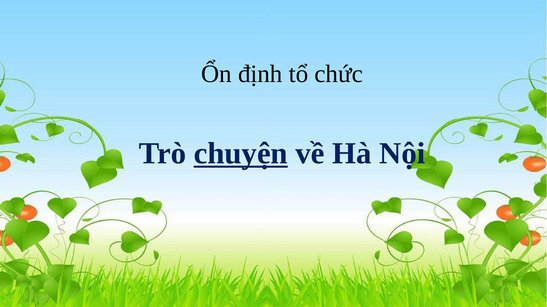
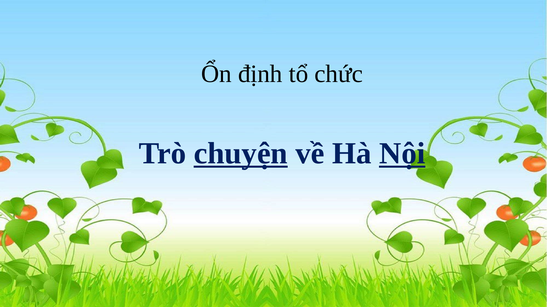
Nội underline: none -> present (402, 154)
